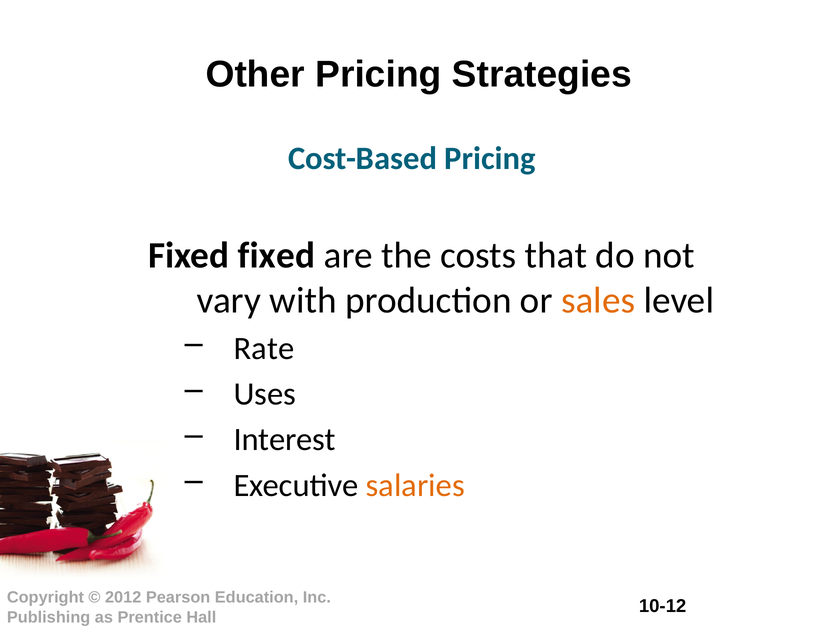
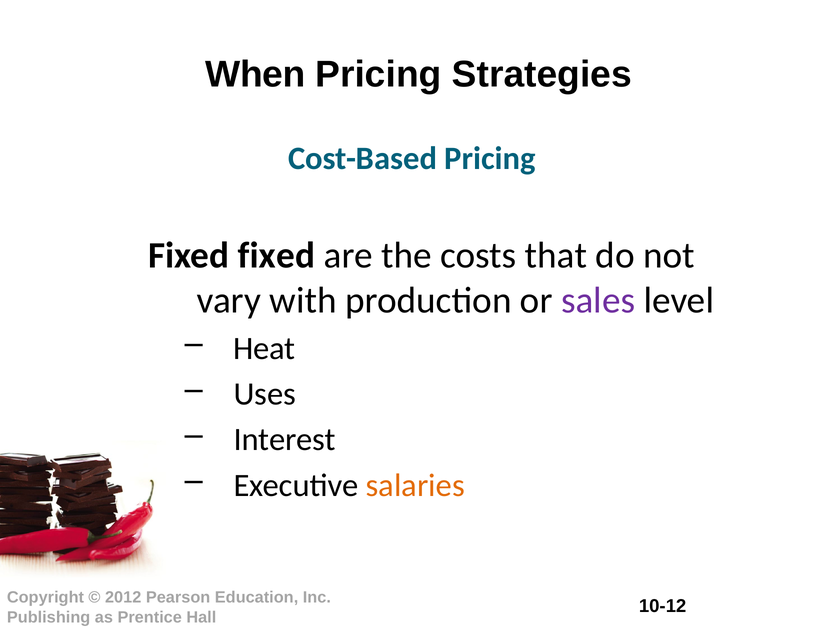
Other: Other -> When (255, 75)
sales colour: orange -> purple (598, 301)
Rate: Rate -> Heat (264, 349)
